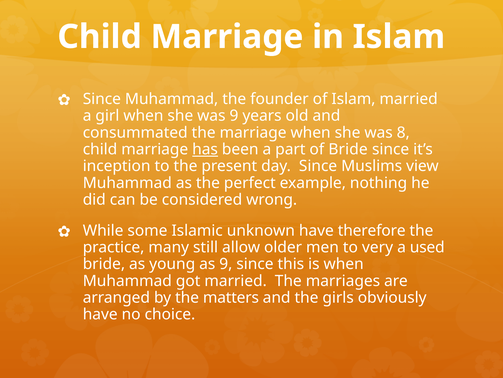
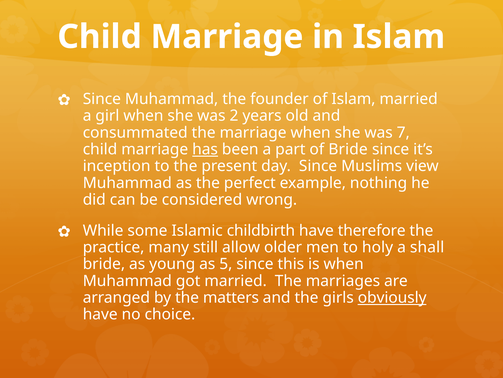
was 9: 9 -> 2 (234, 116)
8: 8 -> 7 (403, 132)
unknown: unknown -> childbirth (261, 230)
very: very -> holy (378, 247)
used: used -> shall (427, 247)
as 9: 9 -> 5 (226, 264)
obviously underline: none -> present (392, 297)
